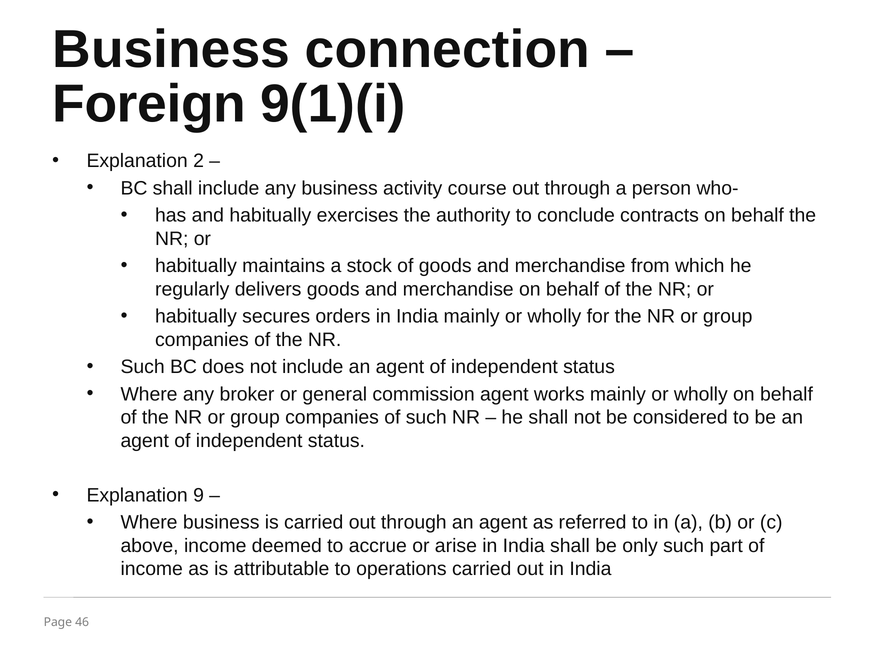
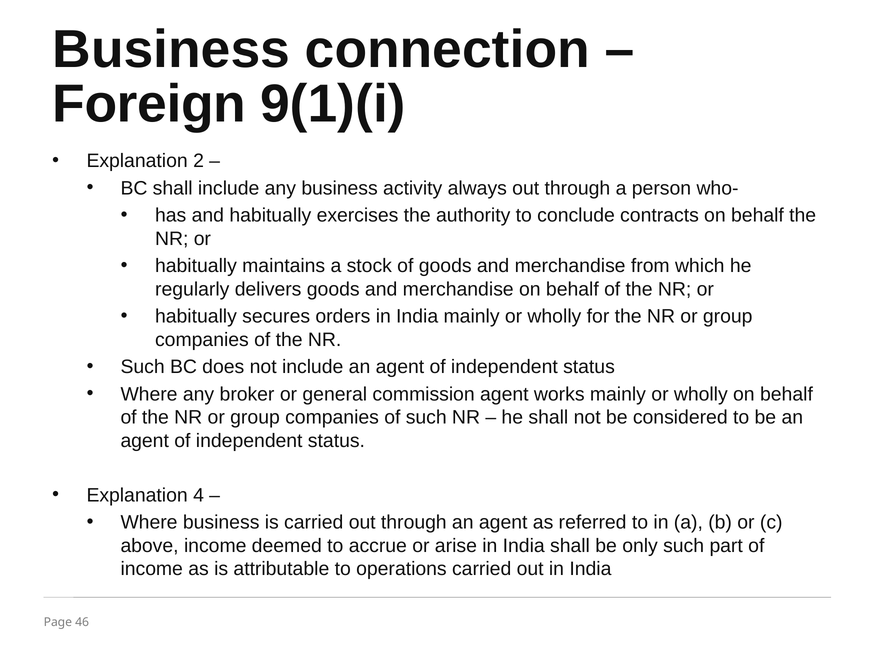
course: course -> always (477, 188)
9: 9 -> 4 (199, 495)
